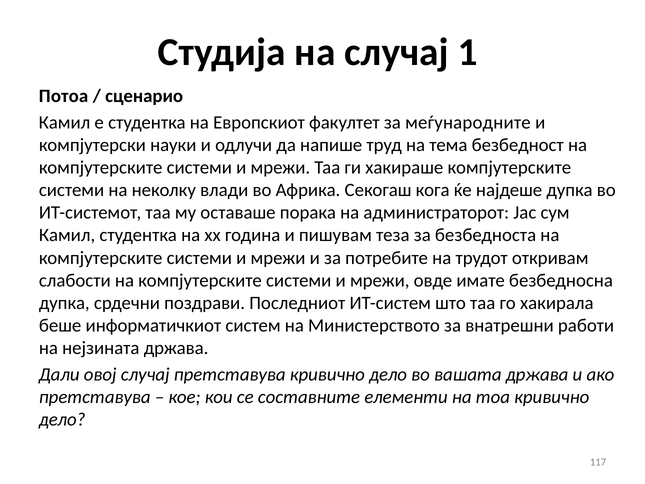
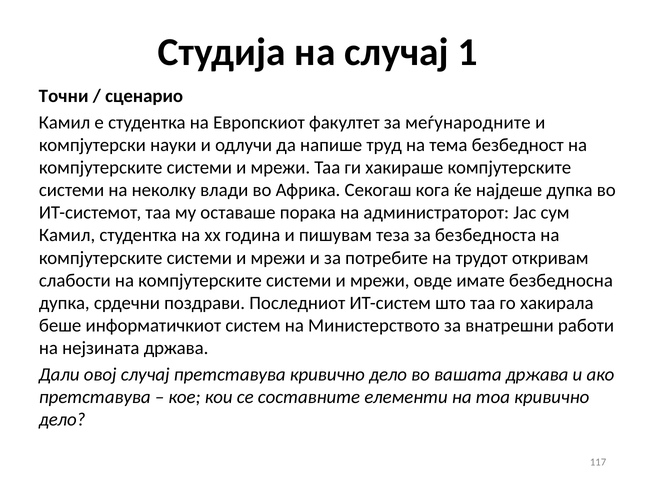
Потоа: Потоа -> Точни (64, 96)
